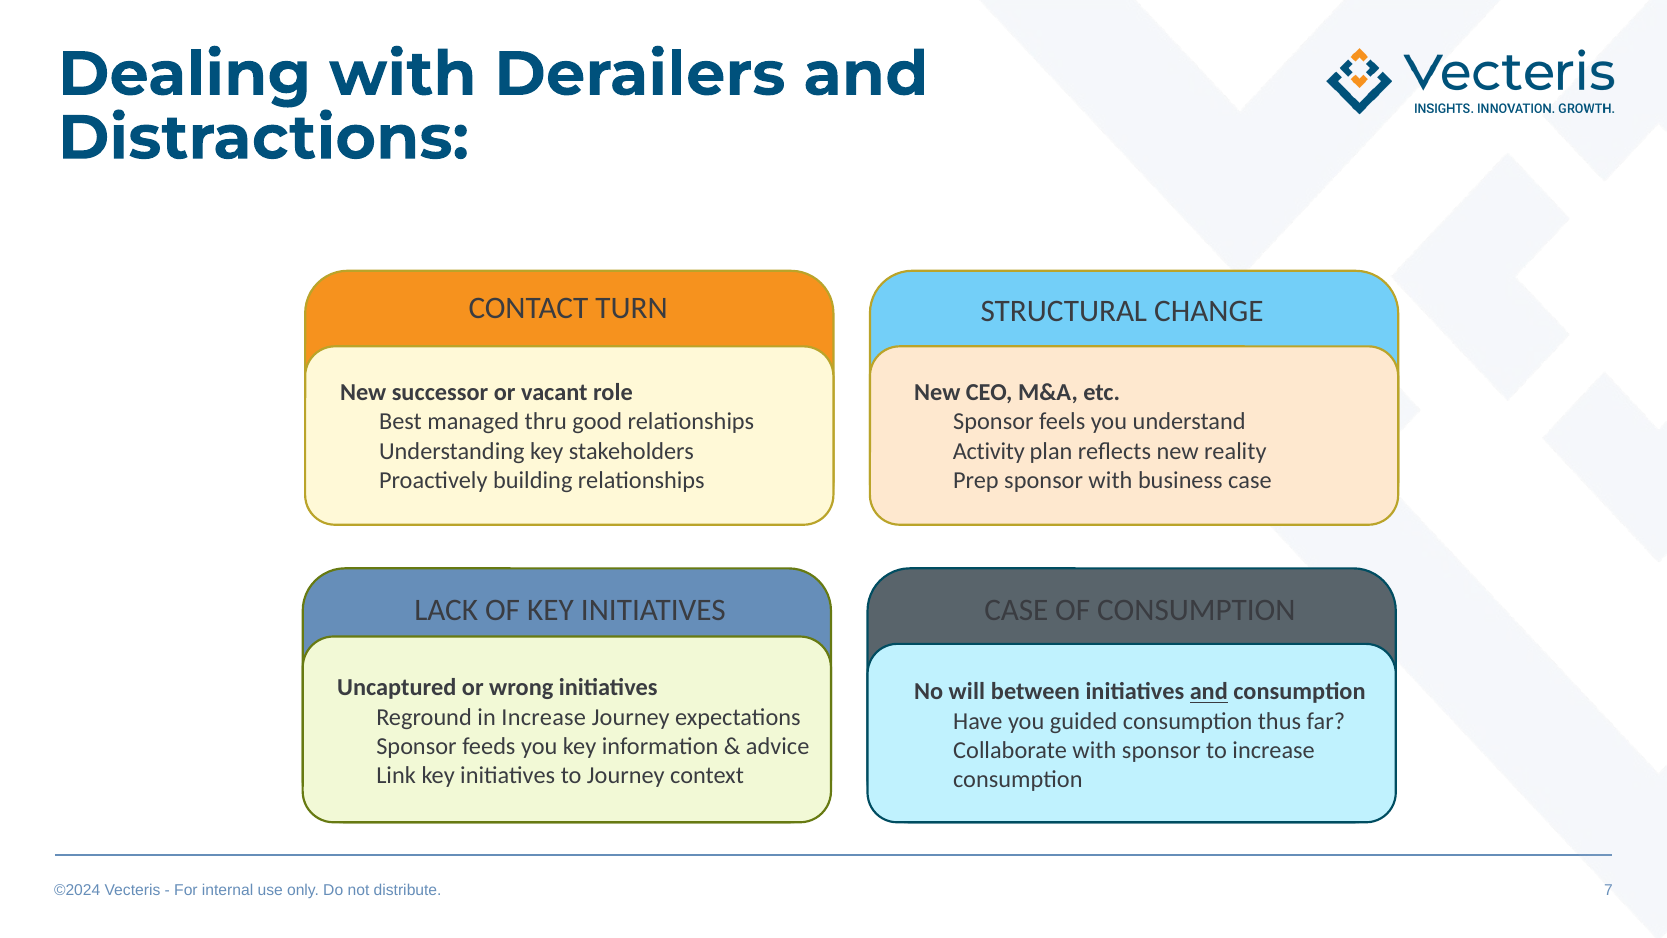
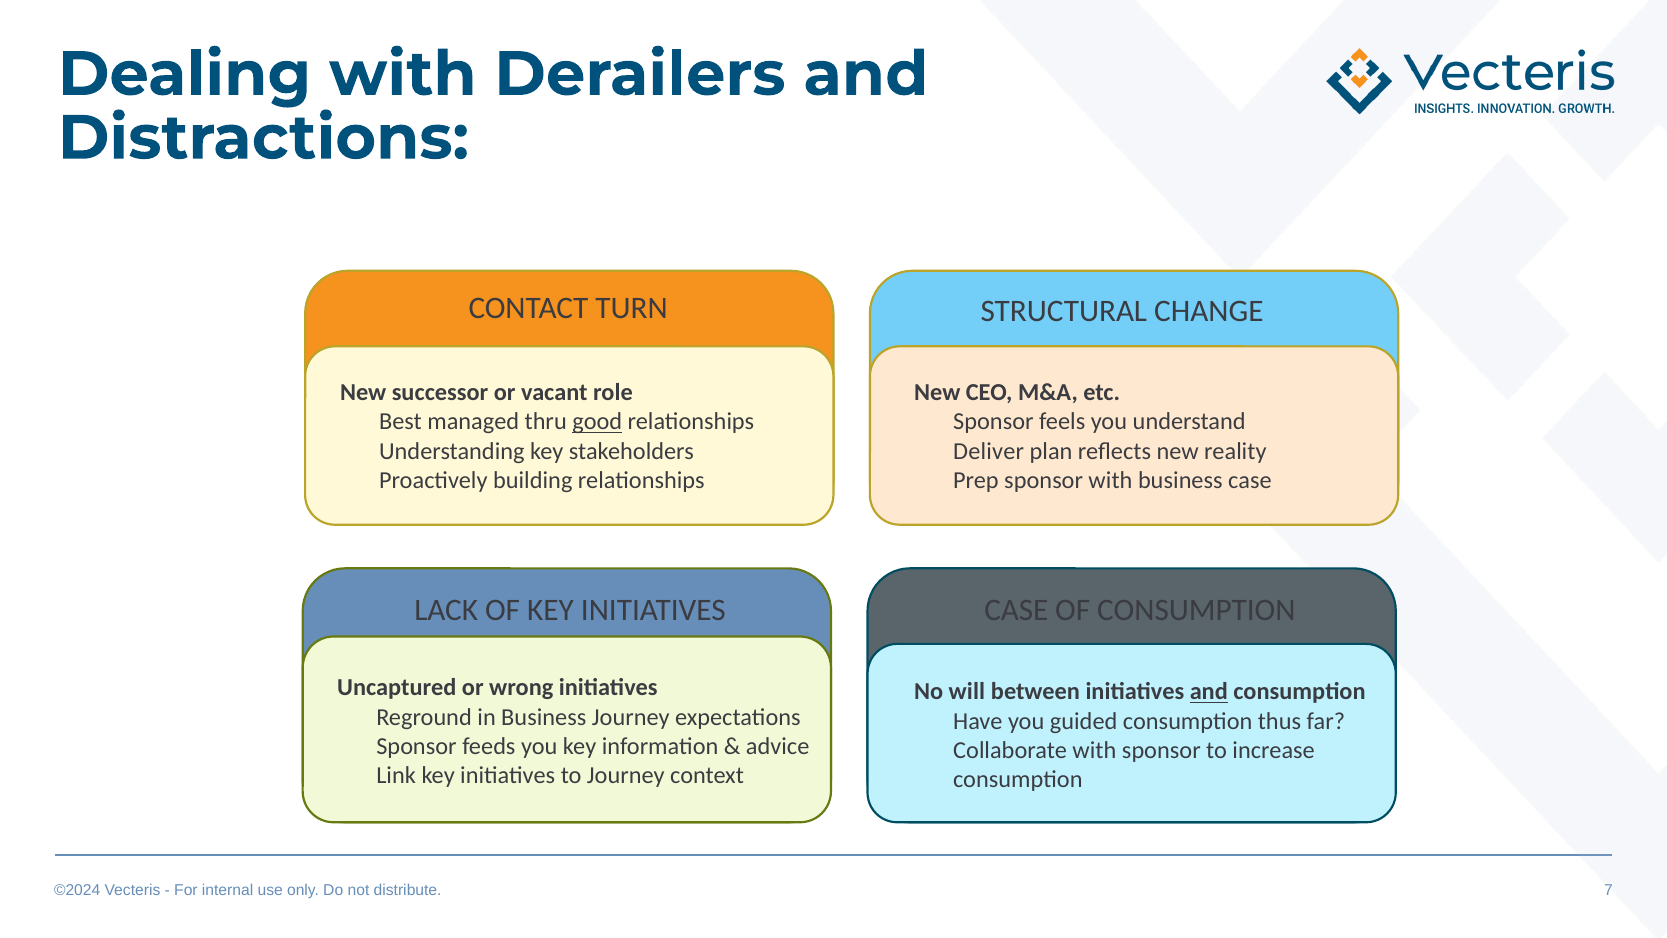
good underline: none -> present (597, 422)
Activity: Activity -> Deliver (989, 451)
in Increase: Increase -> Business (544, 717)
